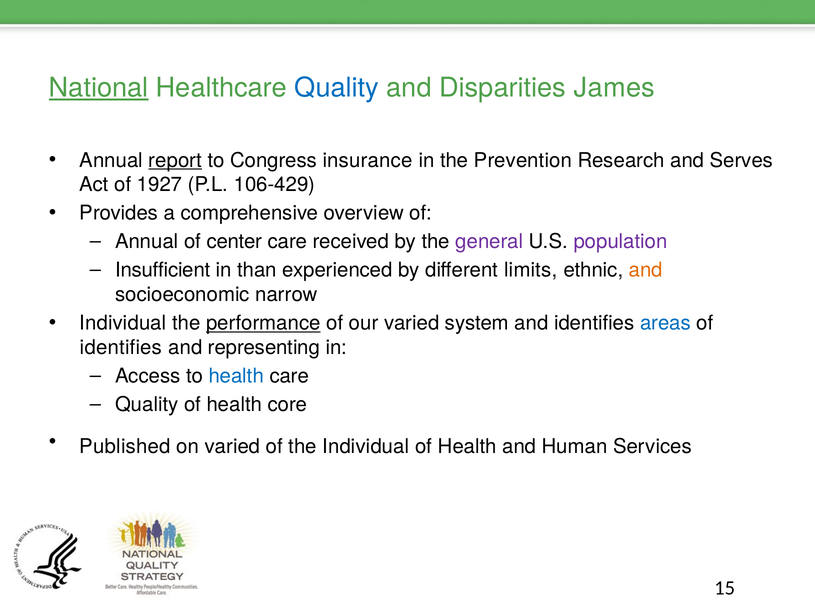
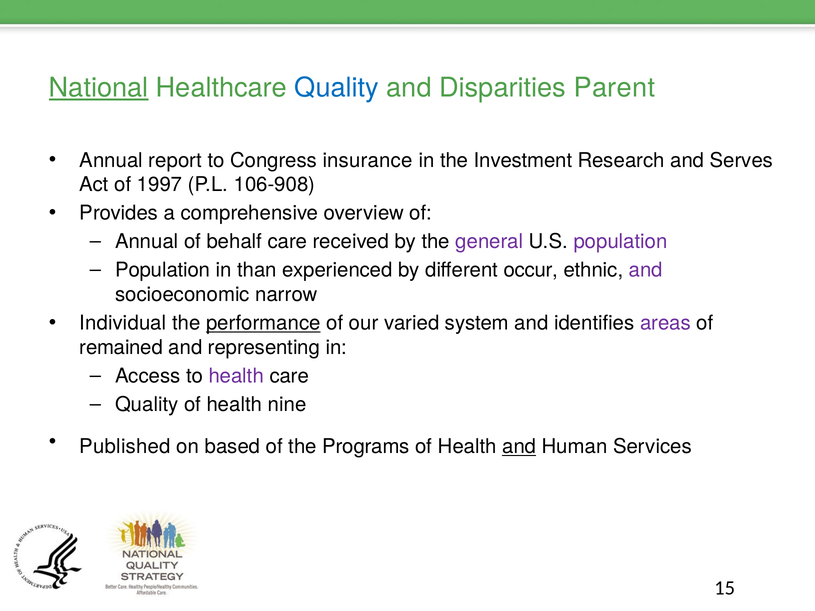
James: James -> Parent (614, 88)
report underline: present -> none (175, 160)
Prevention: Prevention -> Investment (523, 160)
1927: 1927 -> 1997 (160, 185)
106-429: 106-429 -> 106-908 (274, 185)
center: center -> behalf (234, 242)
Insufficient: Insufficient -> Population (163, 270)
limits: limits -> occur (531, 270)
and colour: orange -> purple (646, 270)
areas colour: blue -> purple (665, 323)
identifies: identifies -> remained (121, 348)
health colour: blue -> purple (236, 376)
core: core -> nine (287, 405)
on varied: varied -> based (233, 447)
the Individual: Individual -> Programs (366, 447)
and underline: none -> present (519, 447)
